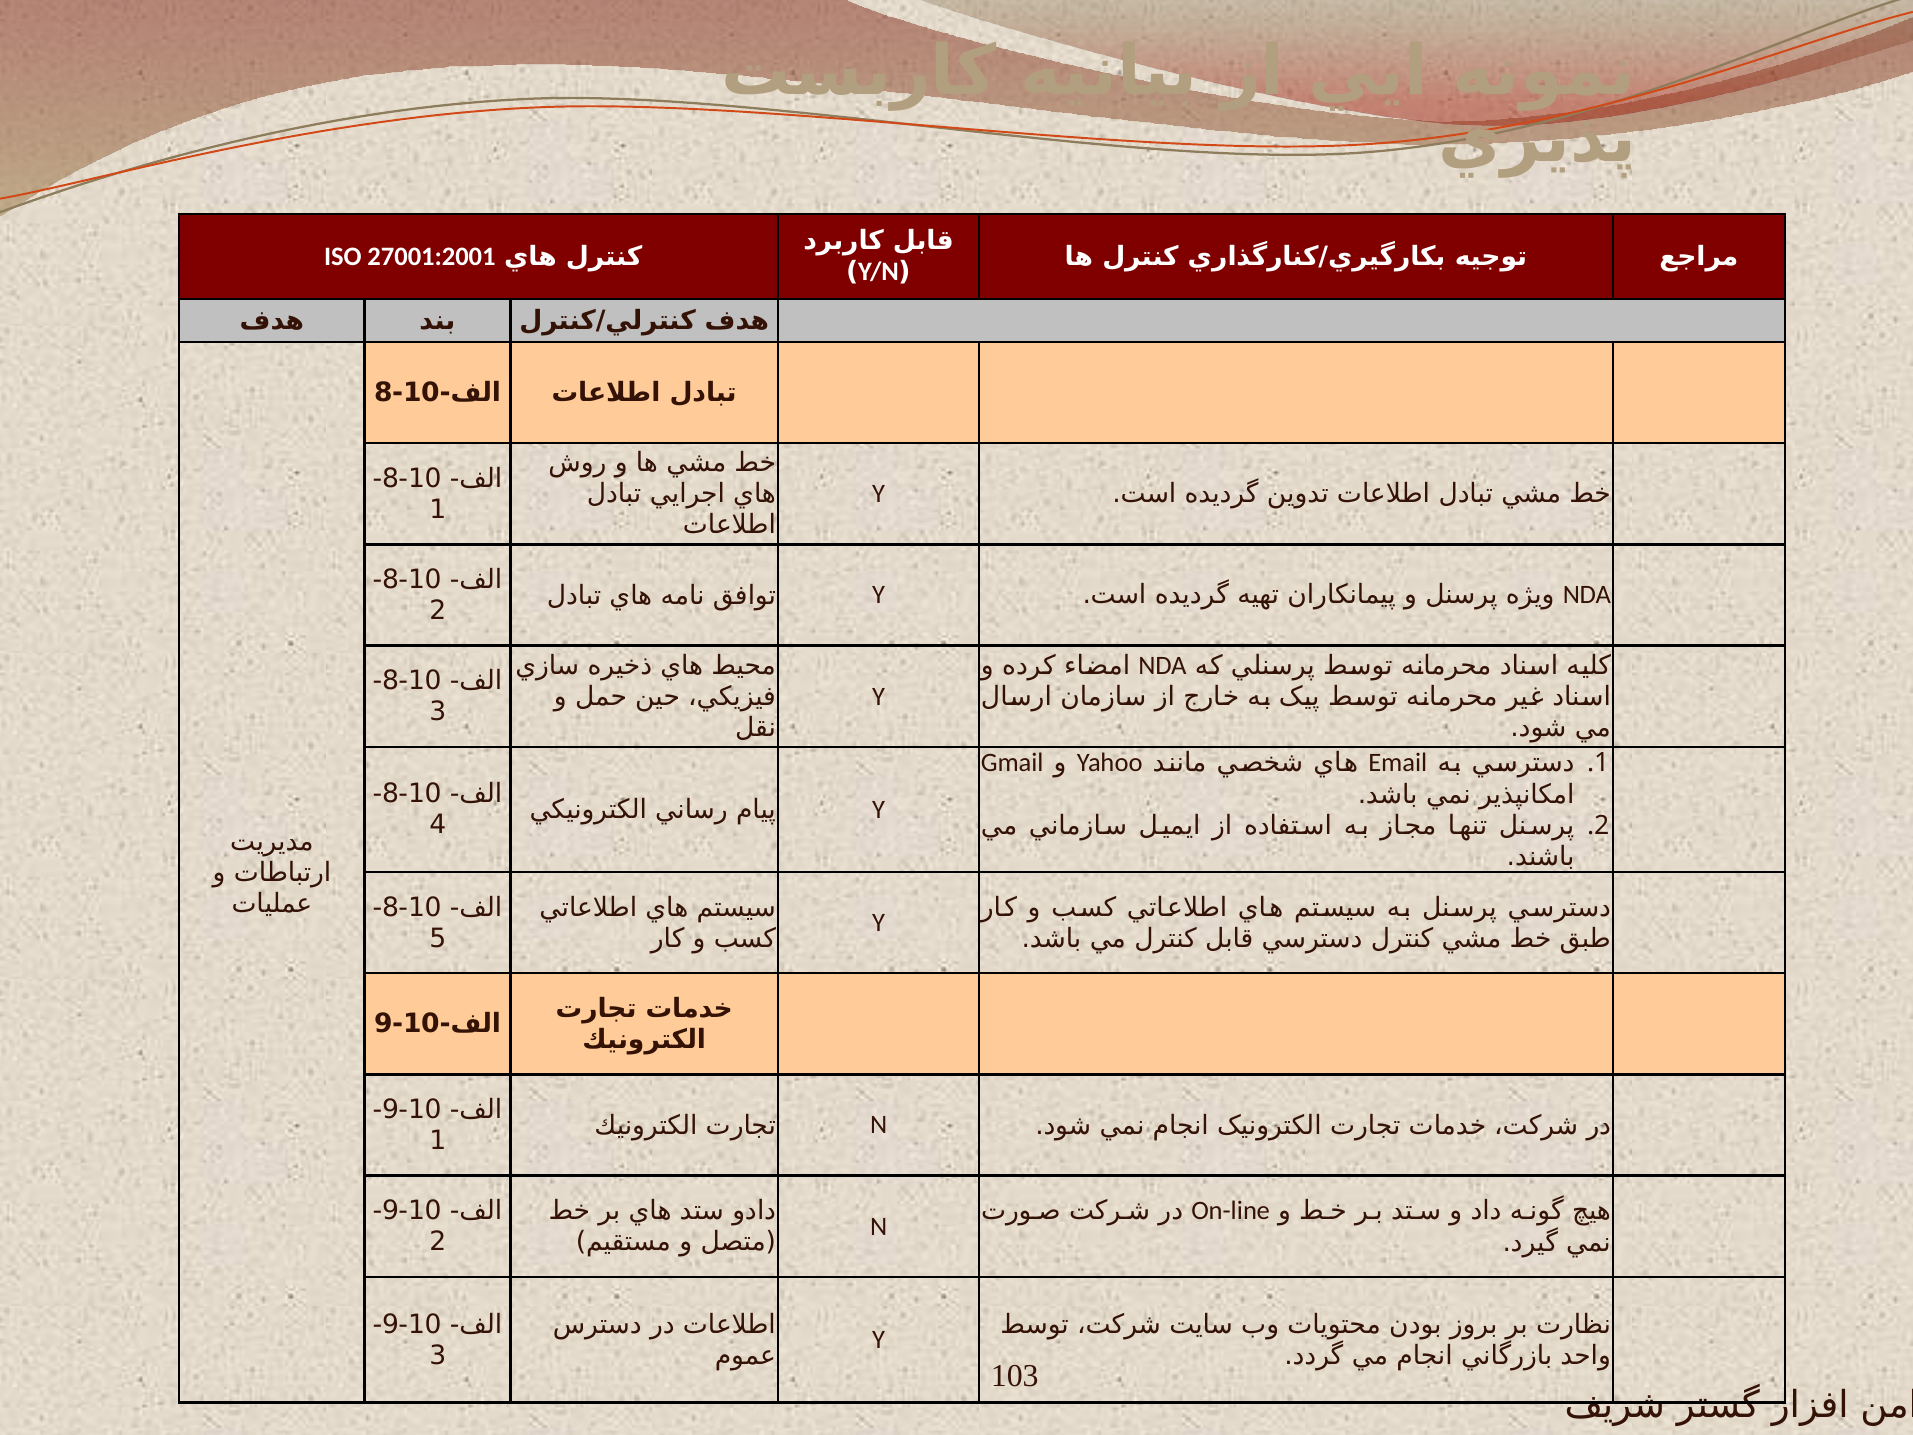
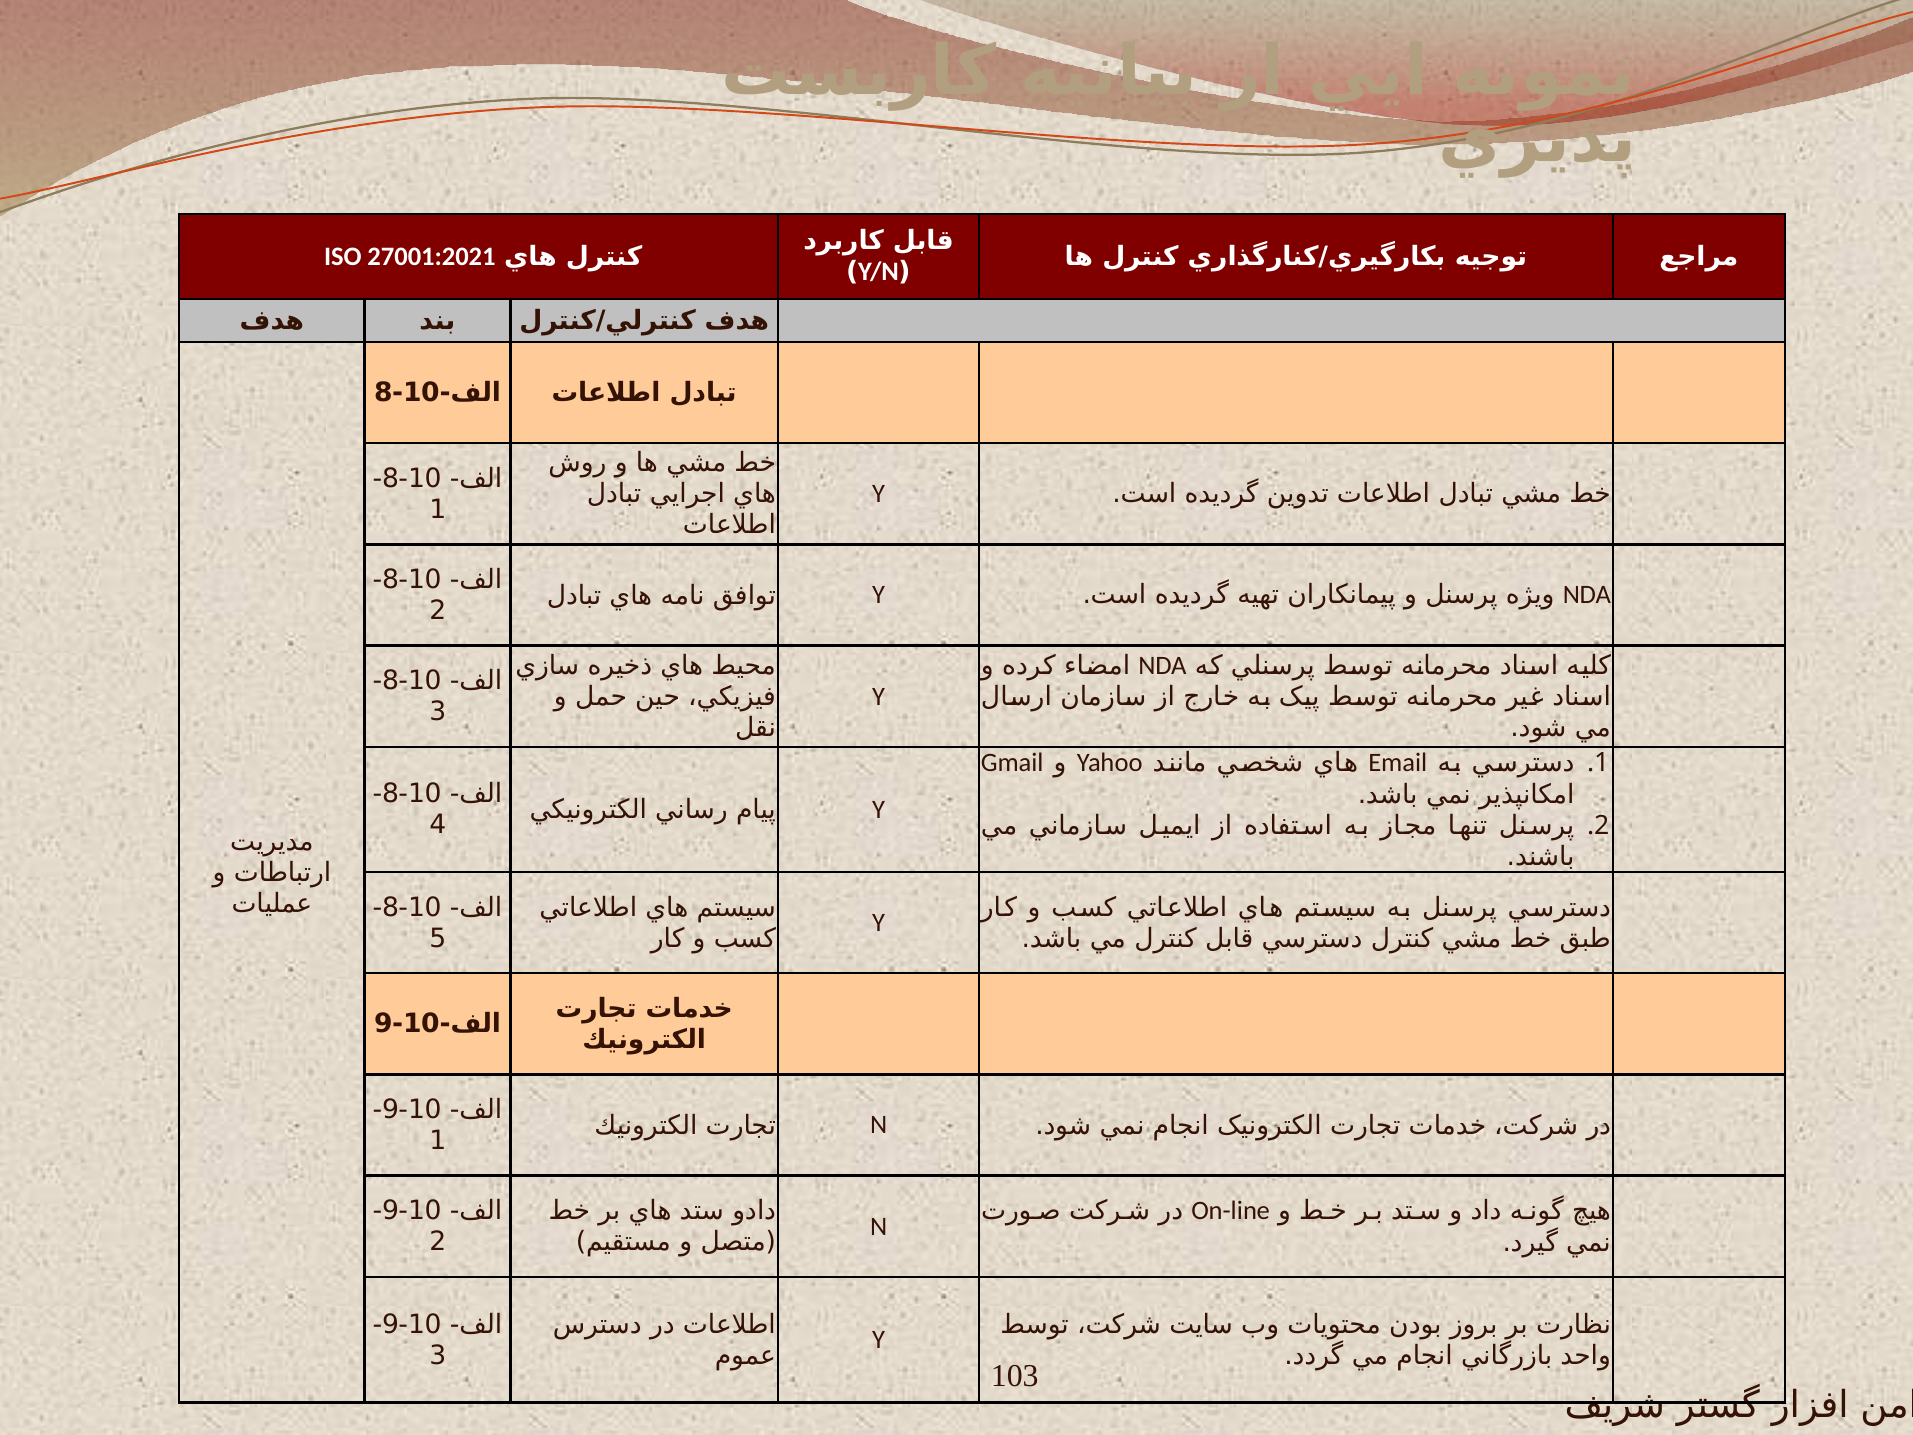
27001:2001: 27001:2001 -> 27001:2021 (432, 257)
